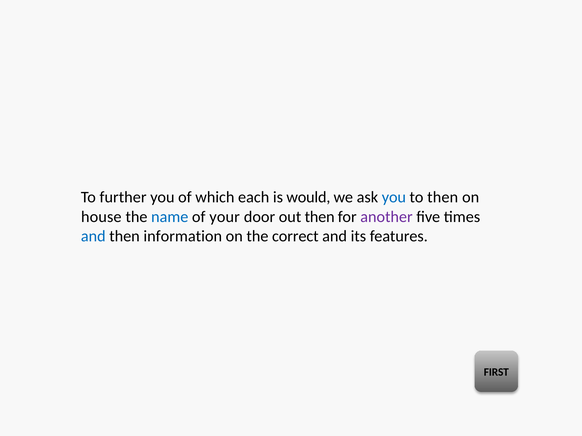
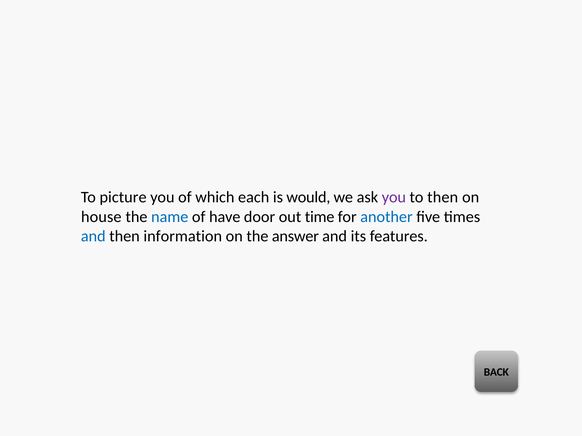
further: further -> picture (123, 198)
you colour: blue -> purple (394, 198)
your: your -> have (225, 217)
out then: then -> time (320, 217)
another colour: purple -> blue (386, 217)
correct: correct -> answer (295, 236)
FIRST: FIRST -> BACK (496, 373)
